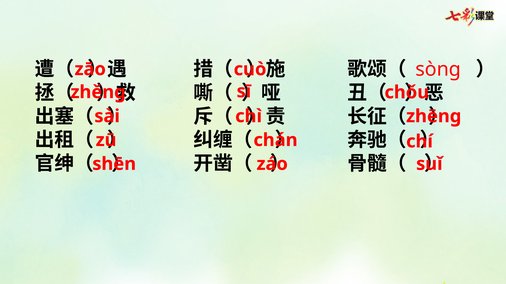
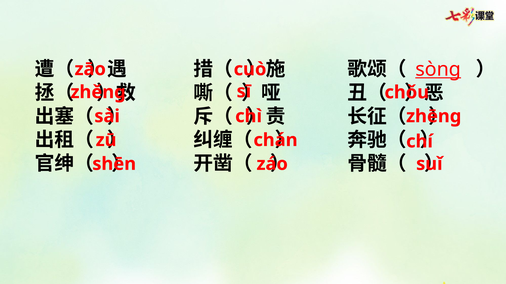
sòng underline: none -> present (438, 70)
